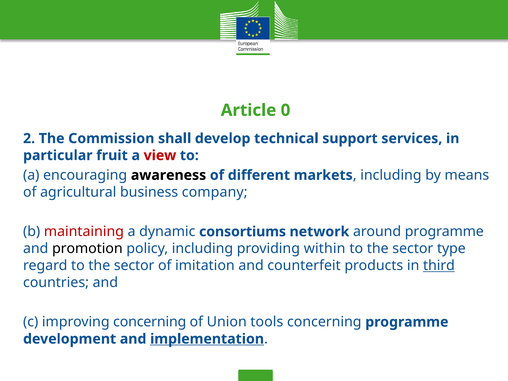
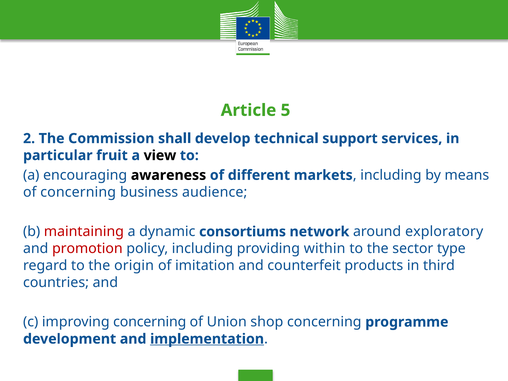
0: 0 -> 5 (286, 110)
view colour: red -> black (160, 155)
of agricultural: agricultural -> concerning (78, 192)
company: company -> audience (215, 192)
around programme: programme -> exploratory (444, 232)
promotion colour: black -> red (87, 249)
regard to the sector: sector -> origin (134, 266)
third underline: present -> none (439, 266)
tools: tools -> shop (267, 322)
